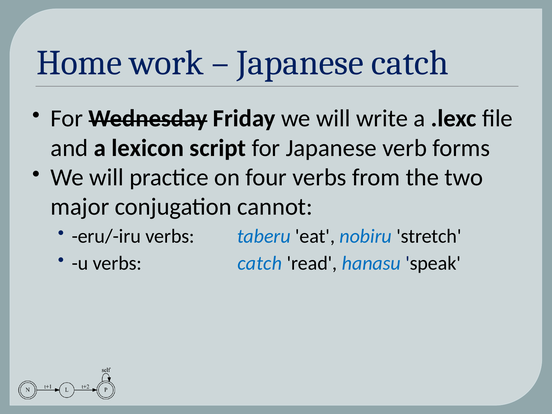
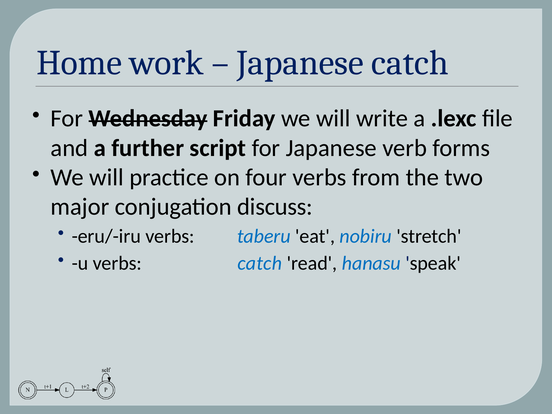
lexicon: lexicon -> further (148, 148)
cannot: cannot -> discuss (275, 207)
